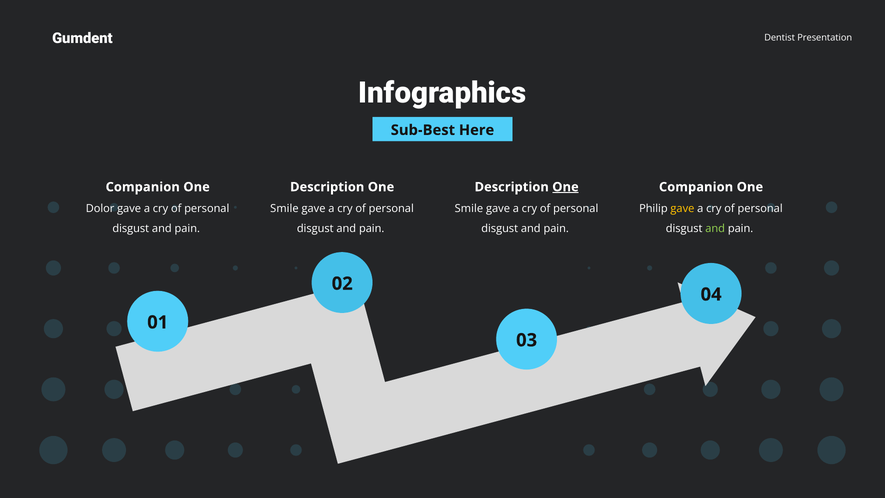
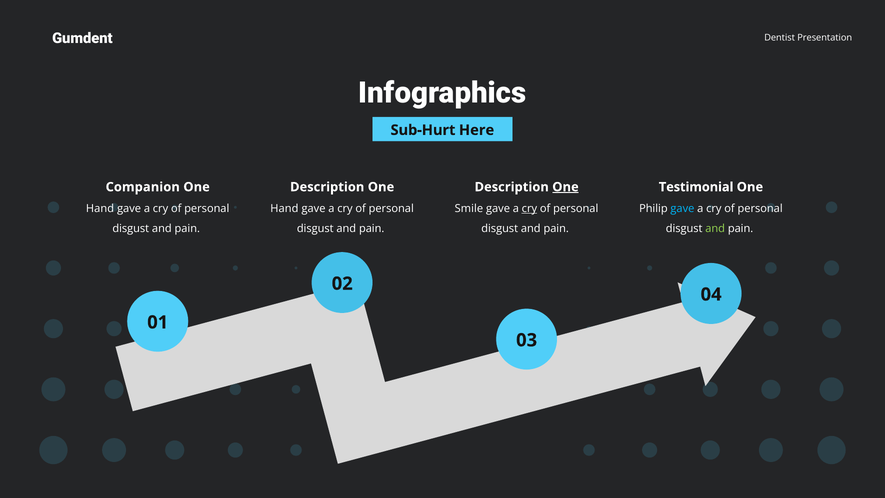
Sub-Best: Sub-Best -> Sub-Hurt (423, 130)
Companion: Companion -> Testimonial (696, 187)
Dolor: Dolor -> Hand (100, 208)
Smile: Smile -> Hand (284, 208)
cry underline: none -> present (529, 208)
gave colour: yellow -> light blue (682, 208)
